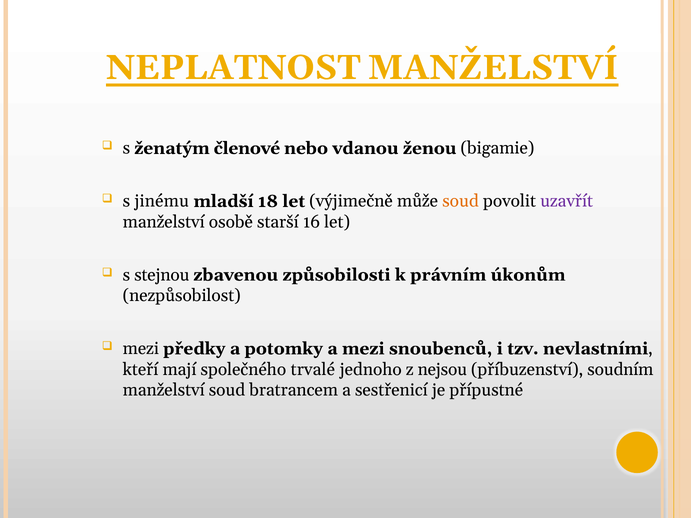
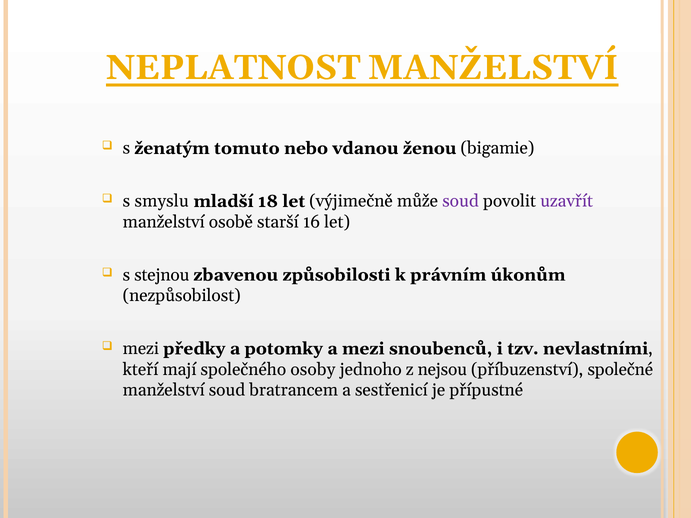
členové: členové -> tomuto (247, 148)
jinému: jinému -> smyslu (162, 201)
soud colour: orange -> purple (461, 201)
trvalé: trvalé -> osoby (313, 370)
soudním: soudním -> společné (620, 370)
